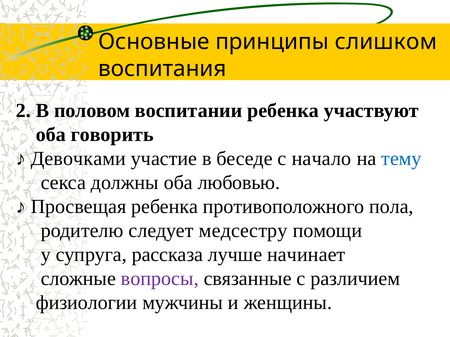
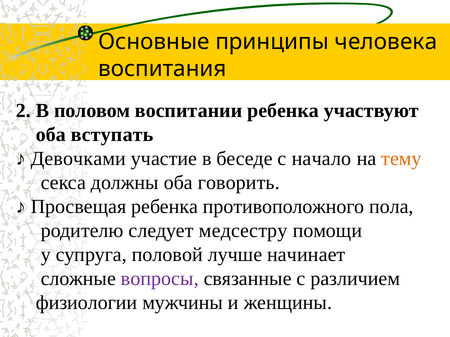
слишком: слишком -> человека (386, 42)
говорить: говорить -> вступать (112, 135)
тему colour: blue -> orange (401, 159)
любовью: любовью -> говорить (239, 183)
рассказа: рассказа -> половой (167, 255)
